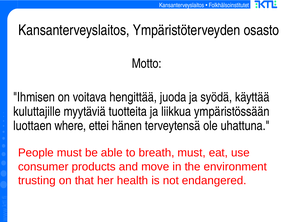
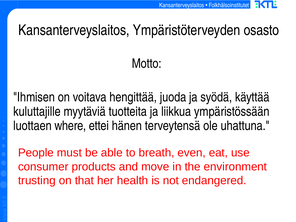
breath must: must -> even (192, 153)
